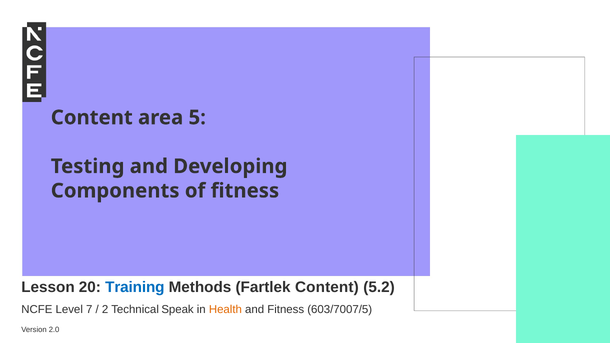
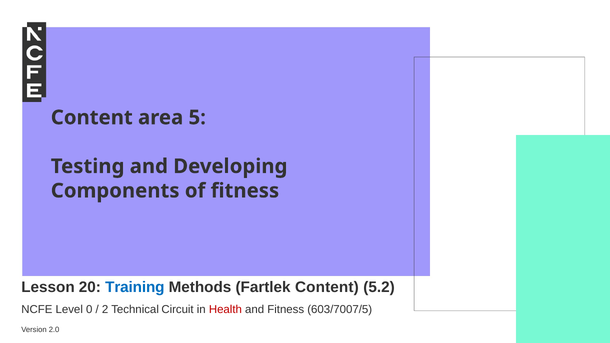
7: 7 -> 0 (89, 309)
Speak: Speak -> Circuit (178, 309)
Health colour: orange -> red (225, 309)
